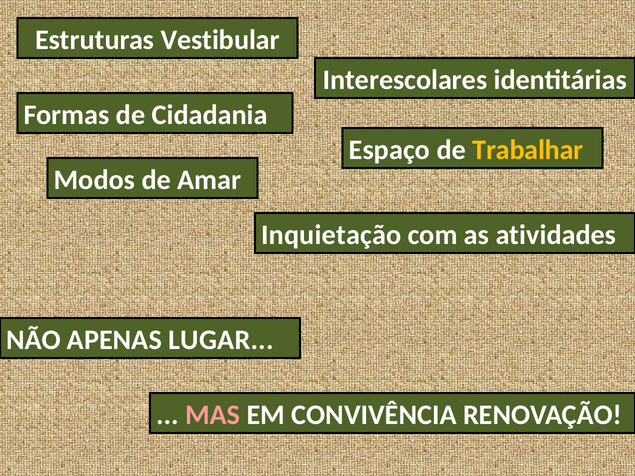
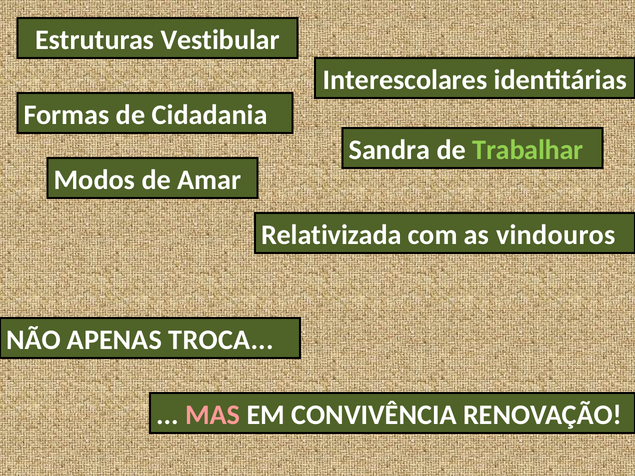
Espaço: Espaço -> Sandra (389, 150)
Trabalhar colour: yellow -> light green (528, 150)
Inquietação: Inquietação -> Relativizada (331, 235)
atividades: atividades -> vindouros (556, 235)
LUGAR: LUGAR -> TROCA (221, 340)
